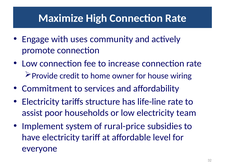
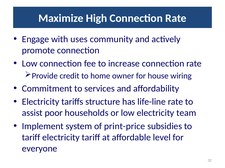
rural-price: rural-price -> print-price (125, 127)
have: have -> tariff (31, 138)
